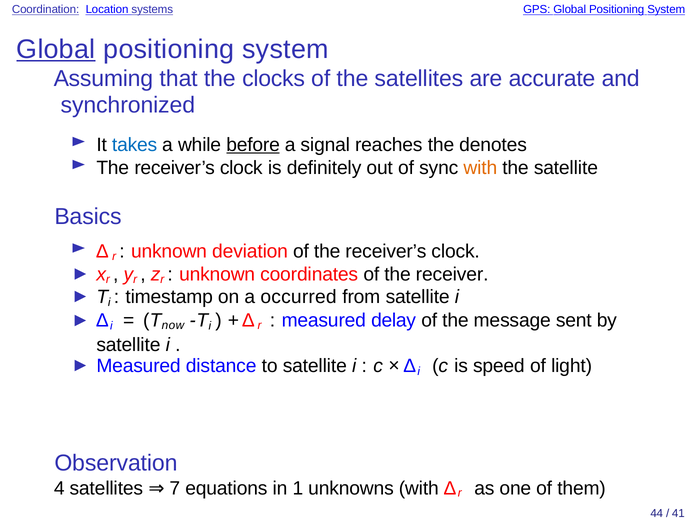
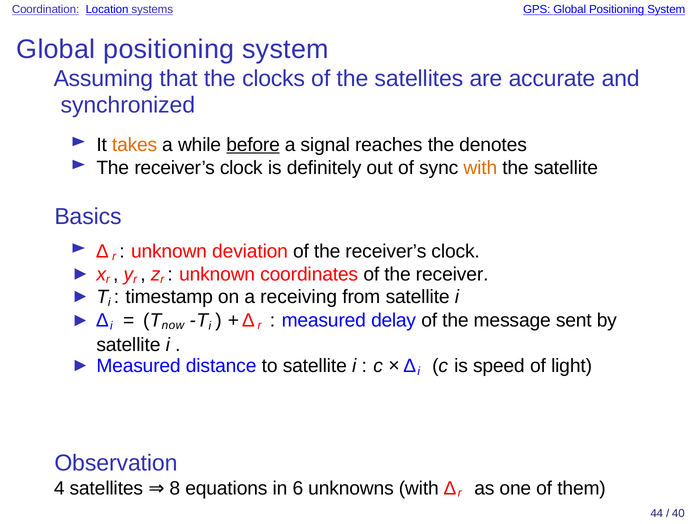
Global underline: present -> none (56, 49)
takes colour: blue -> orange (135, 145)
occurred: occurred -> receiving (299, 297)
7: 7 -> 8 (175, 488)
1: 1 -> 6 (298, 488)
41: 41 -> 40 (678, 513)
